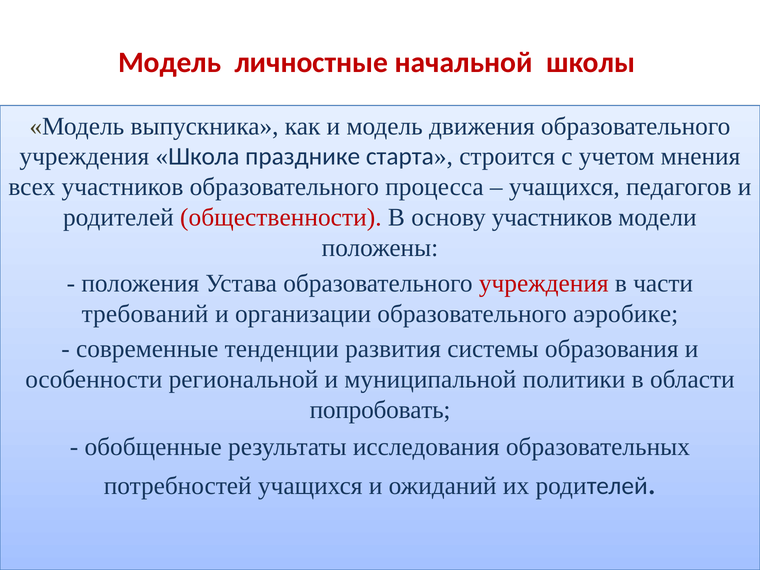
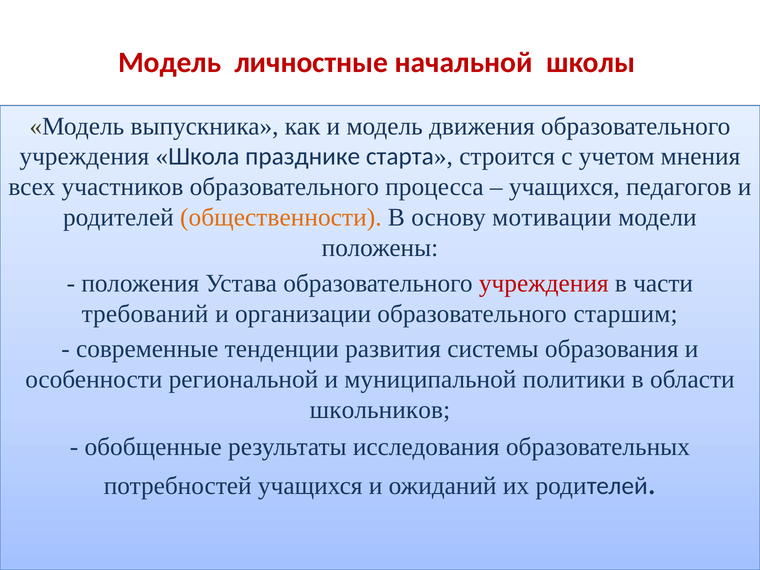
общественности colour: red -> orange (281, 217)
основу участников: участников -> мотивации (552, 217)
аэробике: аэробике -> старшим (626, 314)
попробовать: попробовать -> школьников (380, 410)
